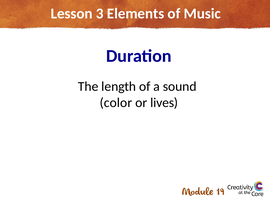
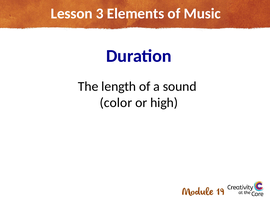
lives: lives -> high (164, 103)
